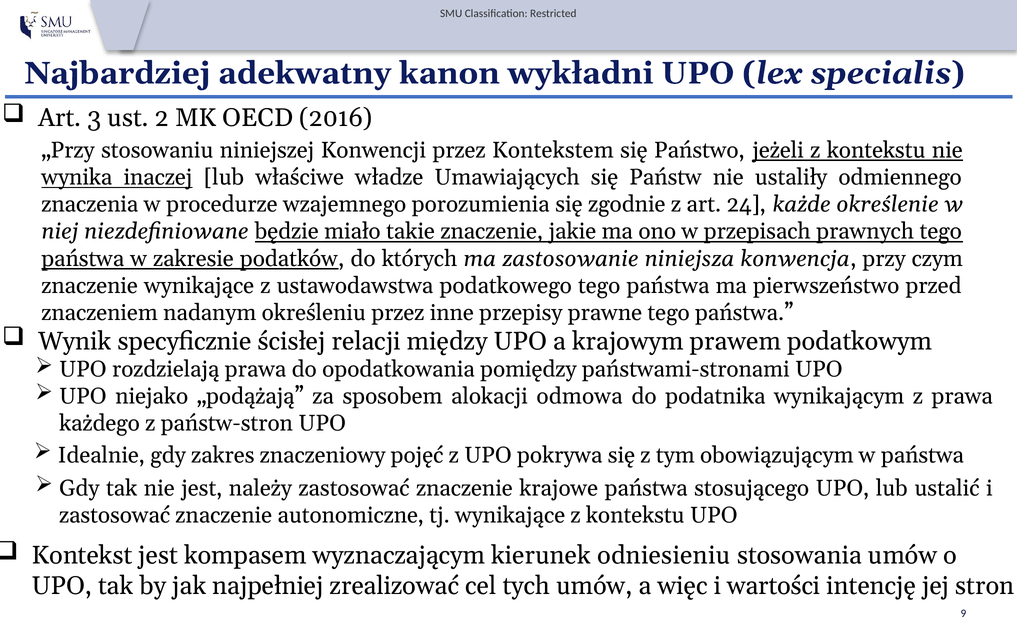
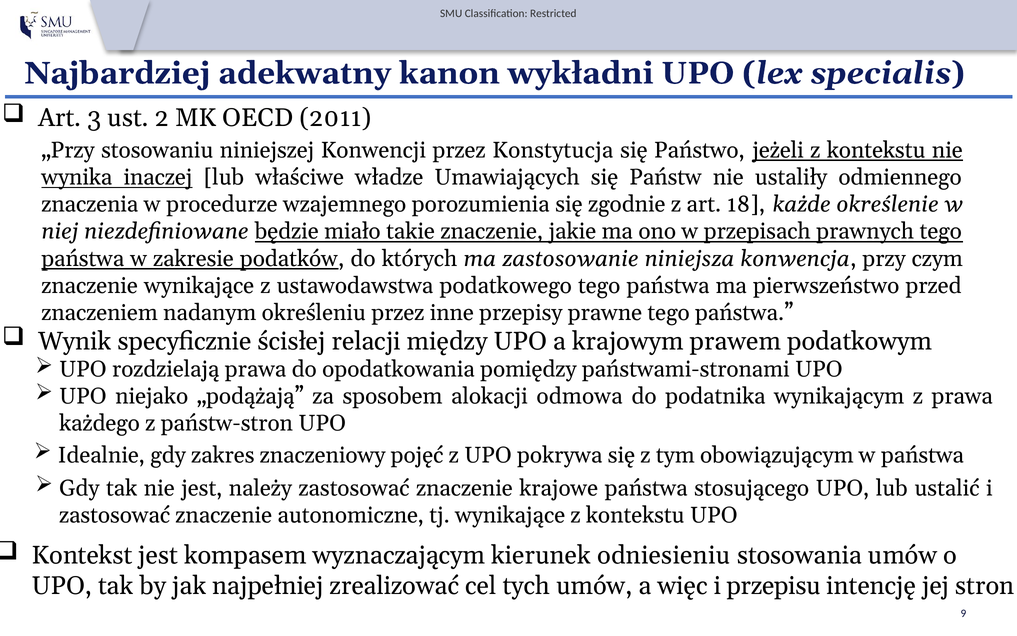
2016: 2016 -> 2011 (335, 118)
Kontekstem: Kontekstem -> Konstytucja (553, 150)
24: 24 -> 18 (746, 204)
wartości: wartości -> przepisu (774, 586)
